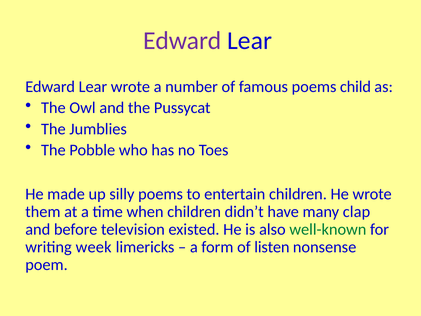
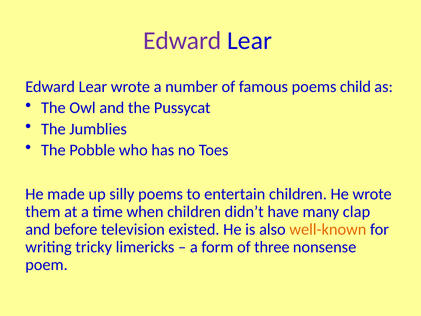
well-known colour: green -> orange (328, 229)
week: week -> tricky (94, 247)
listen: listen -> three (272, 247)
